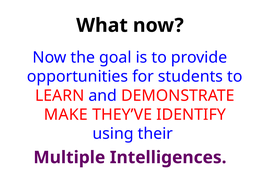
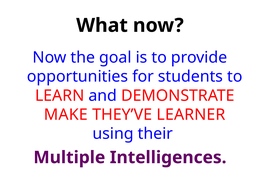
IDENTIFY: IDENTIFY -> LEARNER (191, 115)
